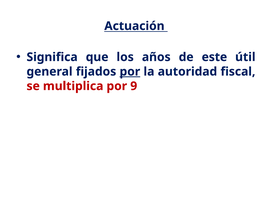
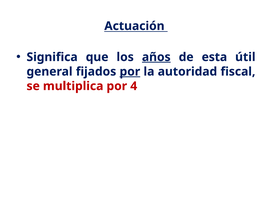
años underline: none -> present (156, 57)
este: este -> esta (214, 57)
9: 9 -> 4 (134, 86)
